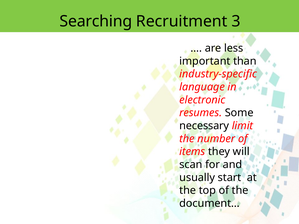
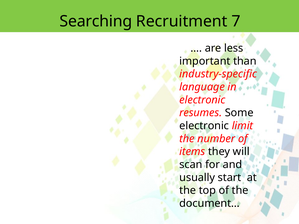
3: 3 -> 7 (236, 21)
necessary: necessary -> electronic (204, 126)
